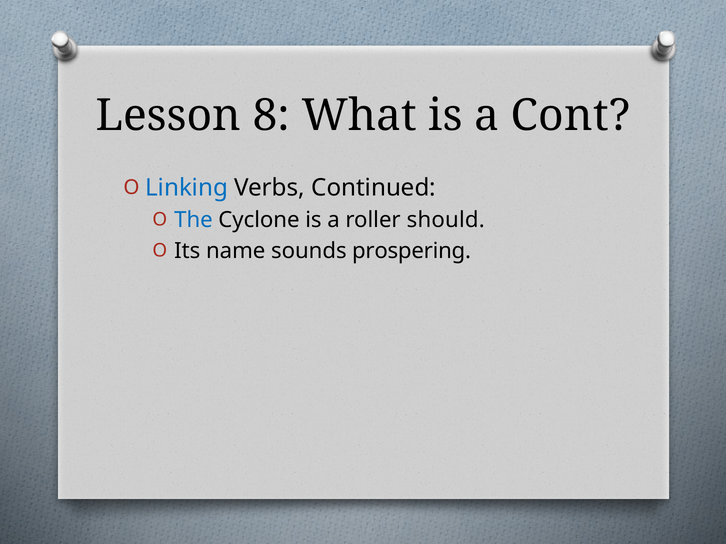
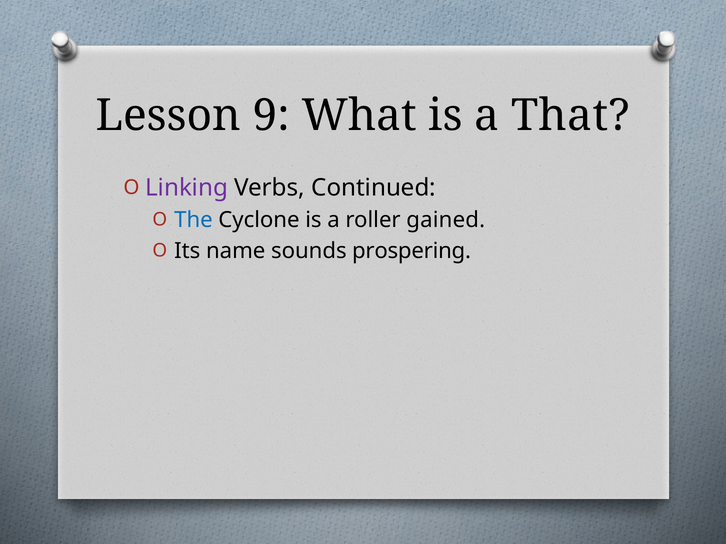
8: 8 -> 9 (271, 116)
Cont: Cont -> That (571, 116)
Linking colour: blue -> purple (187, 188)
should: should -> gained (446, 220)
